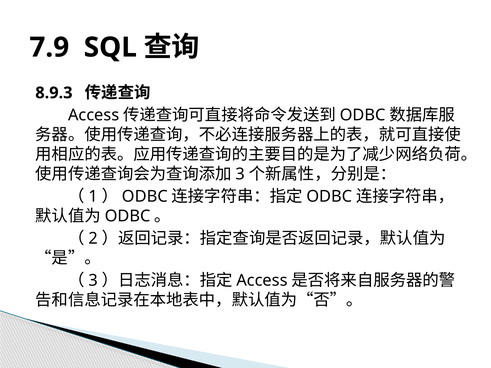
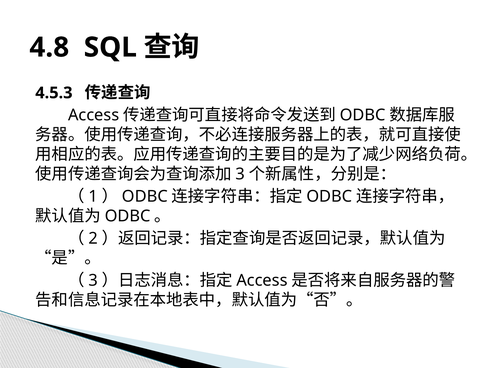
7.9: 7.9 -> 4.8 (49, 47)
8.9.3: 8.9.3 -> 4.5.3 (54, 93)
